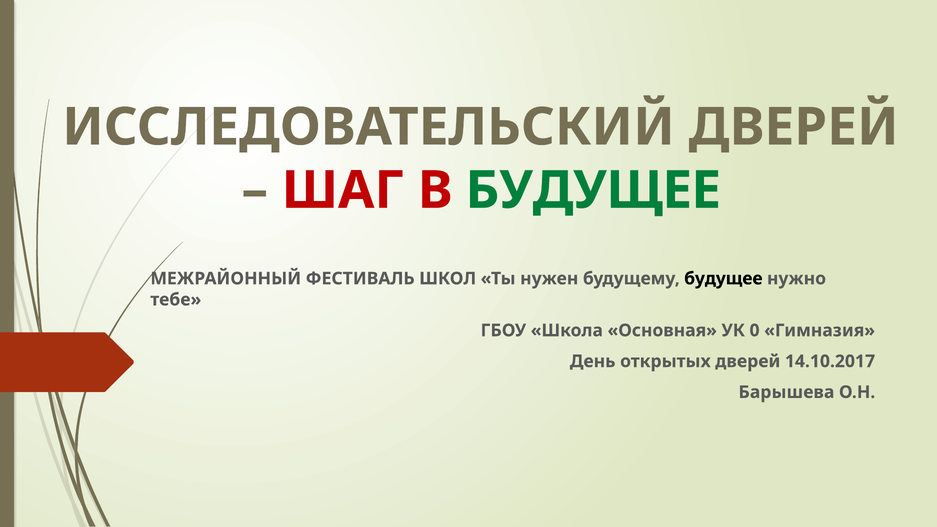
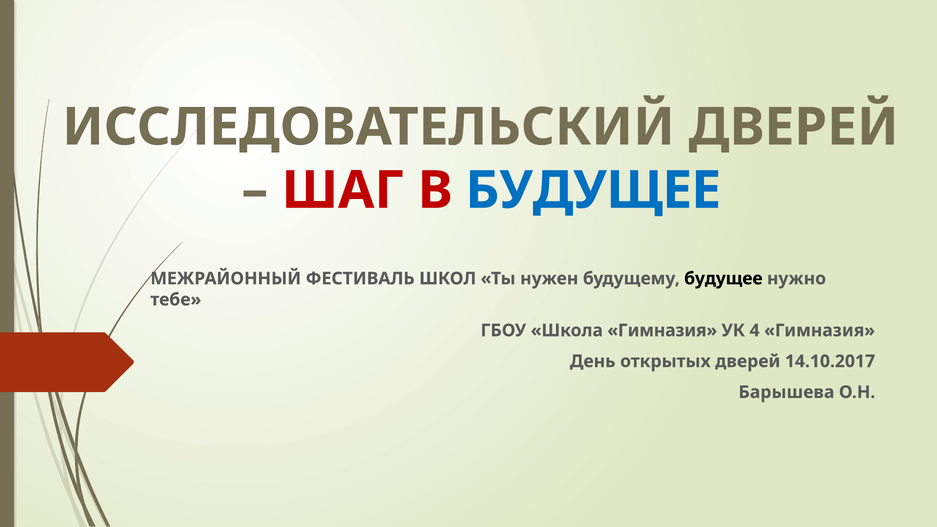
БУДУЩЕЕ colour: green -> blue (593, 190)
Школа Основная: Основная -> Гимназия (662, 331)
0: 0 -> 4 (755, 331)
